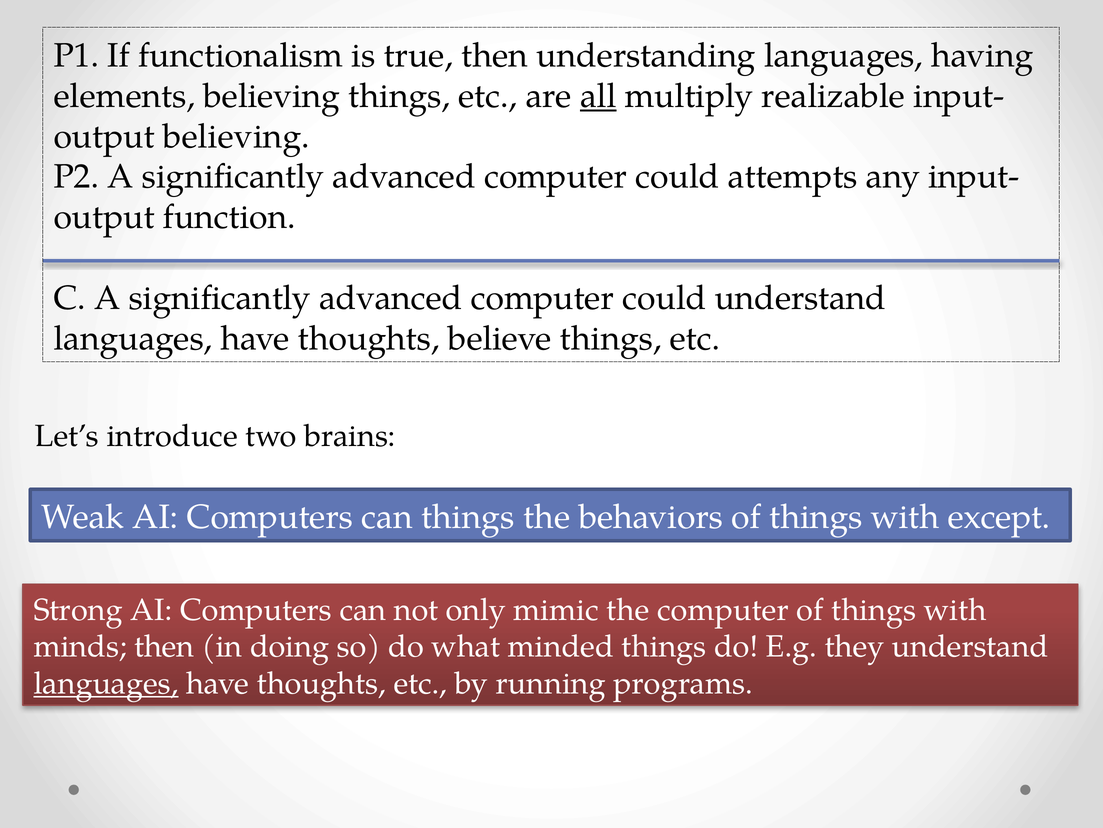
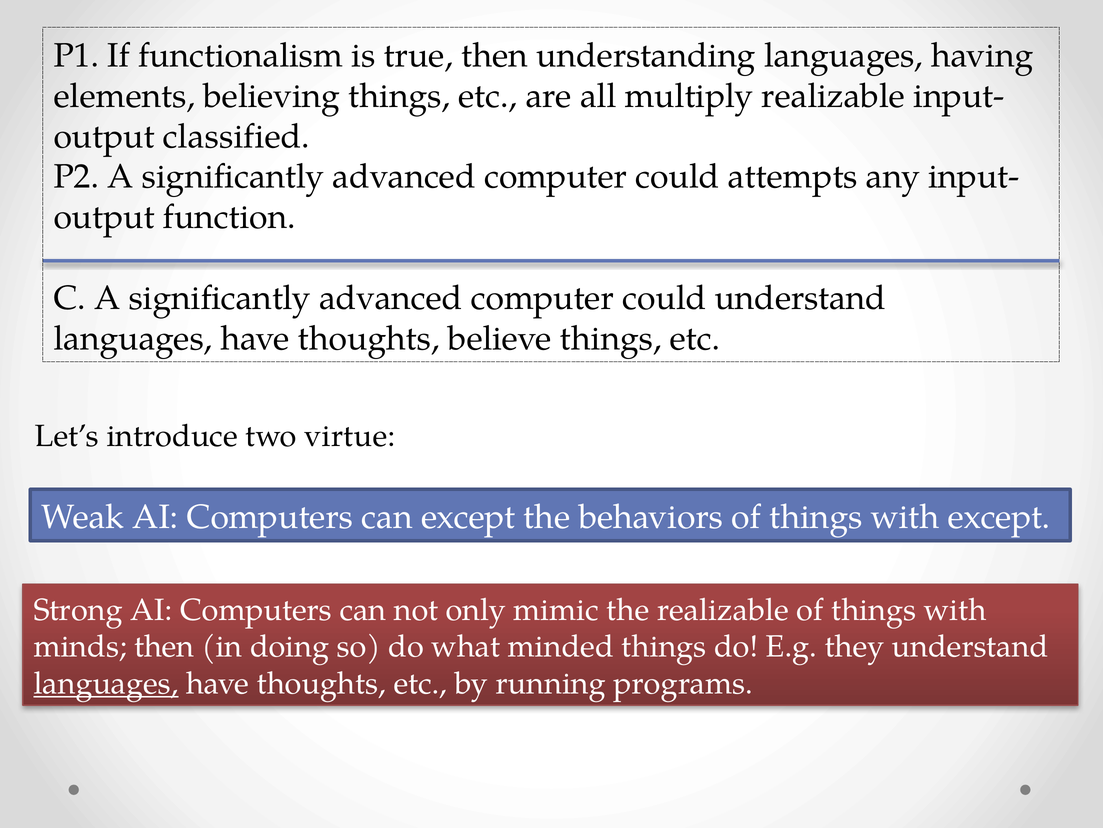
all underline: present -> none (598, 96)
believing: believing -> classified (236, 136)
brains: brains -> virtue (350, 436)
can things: things -> except (468, 517)
the computer: computer -> realizable (723, 609)
